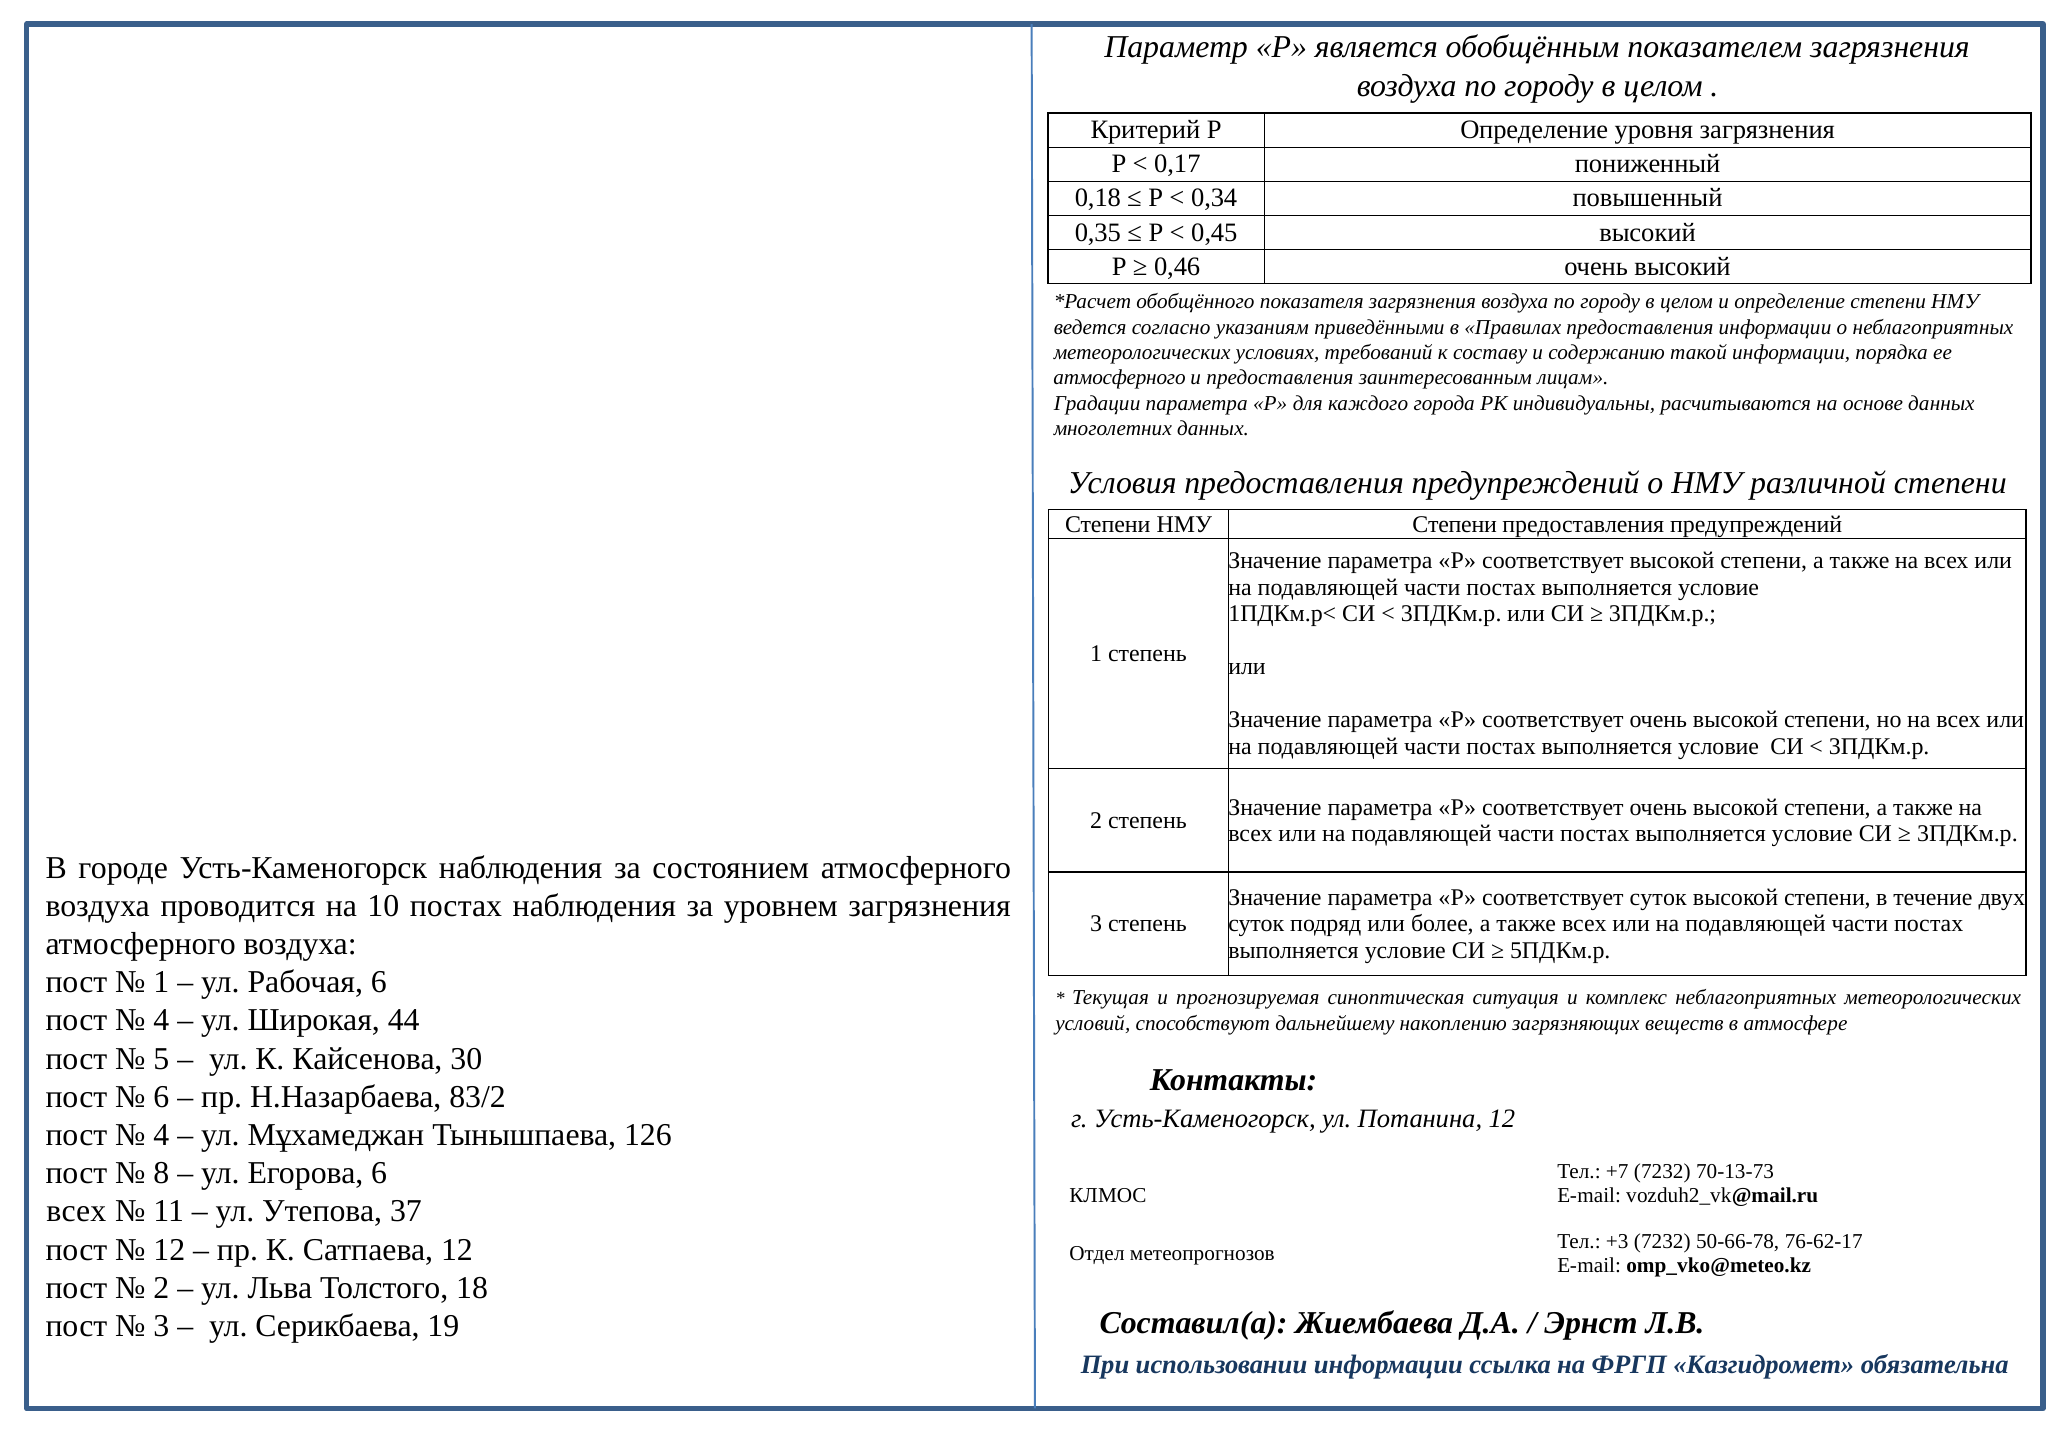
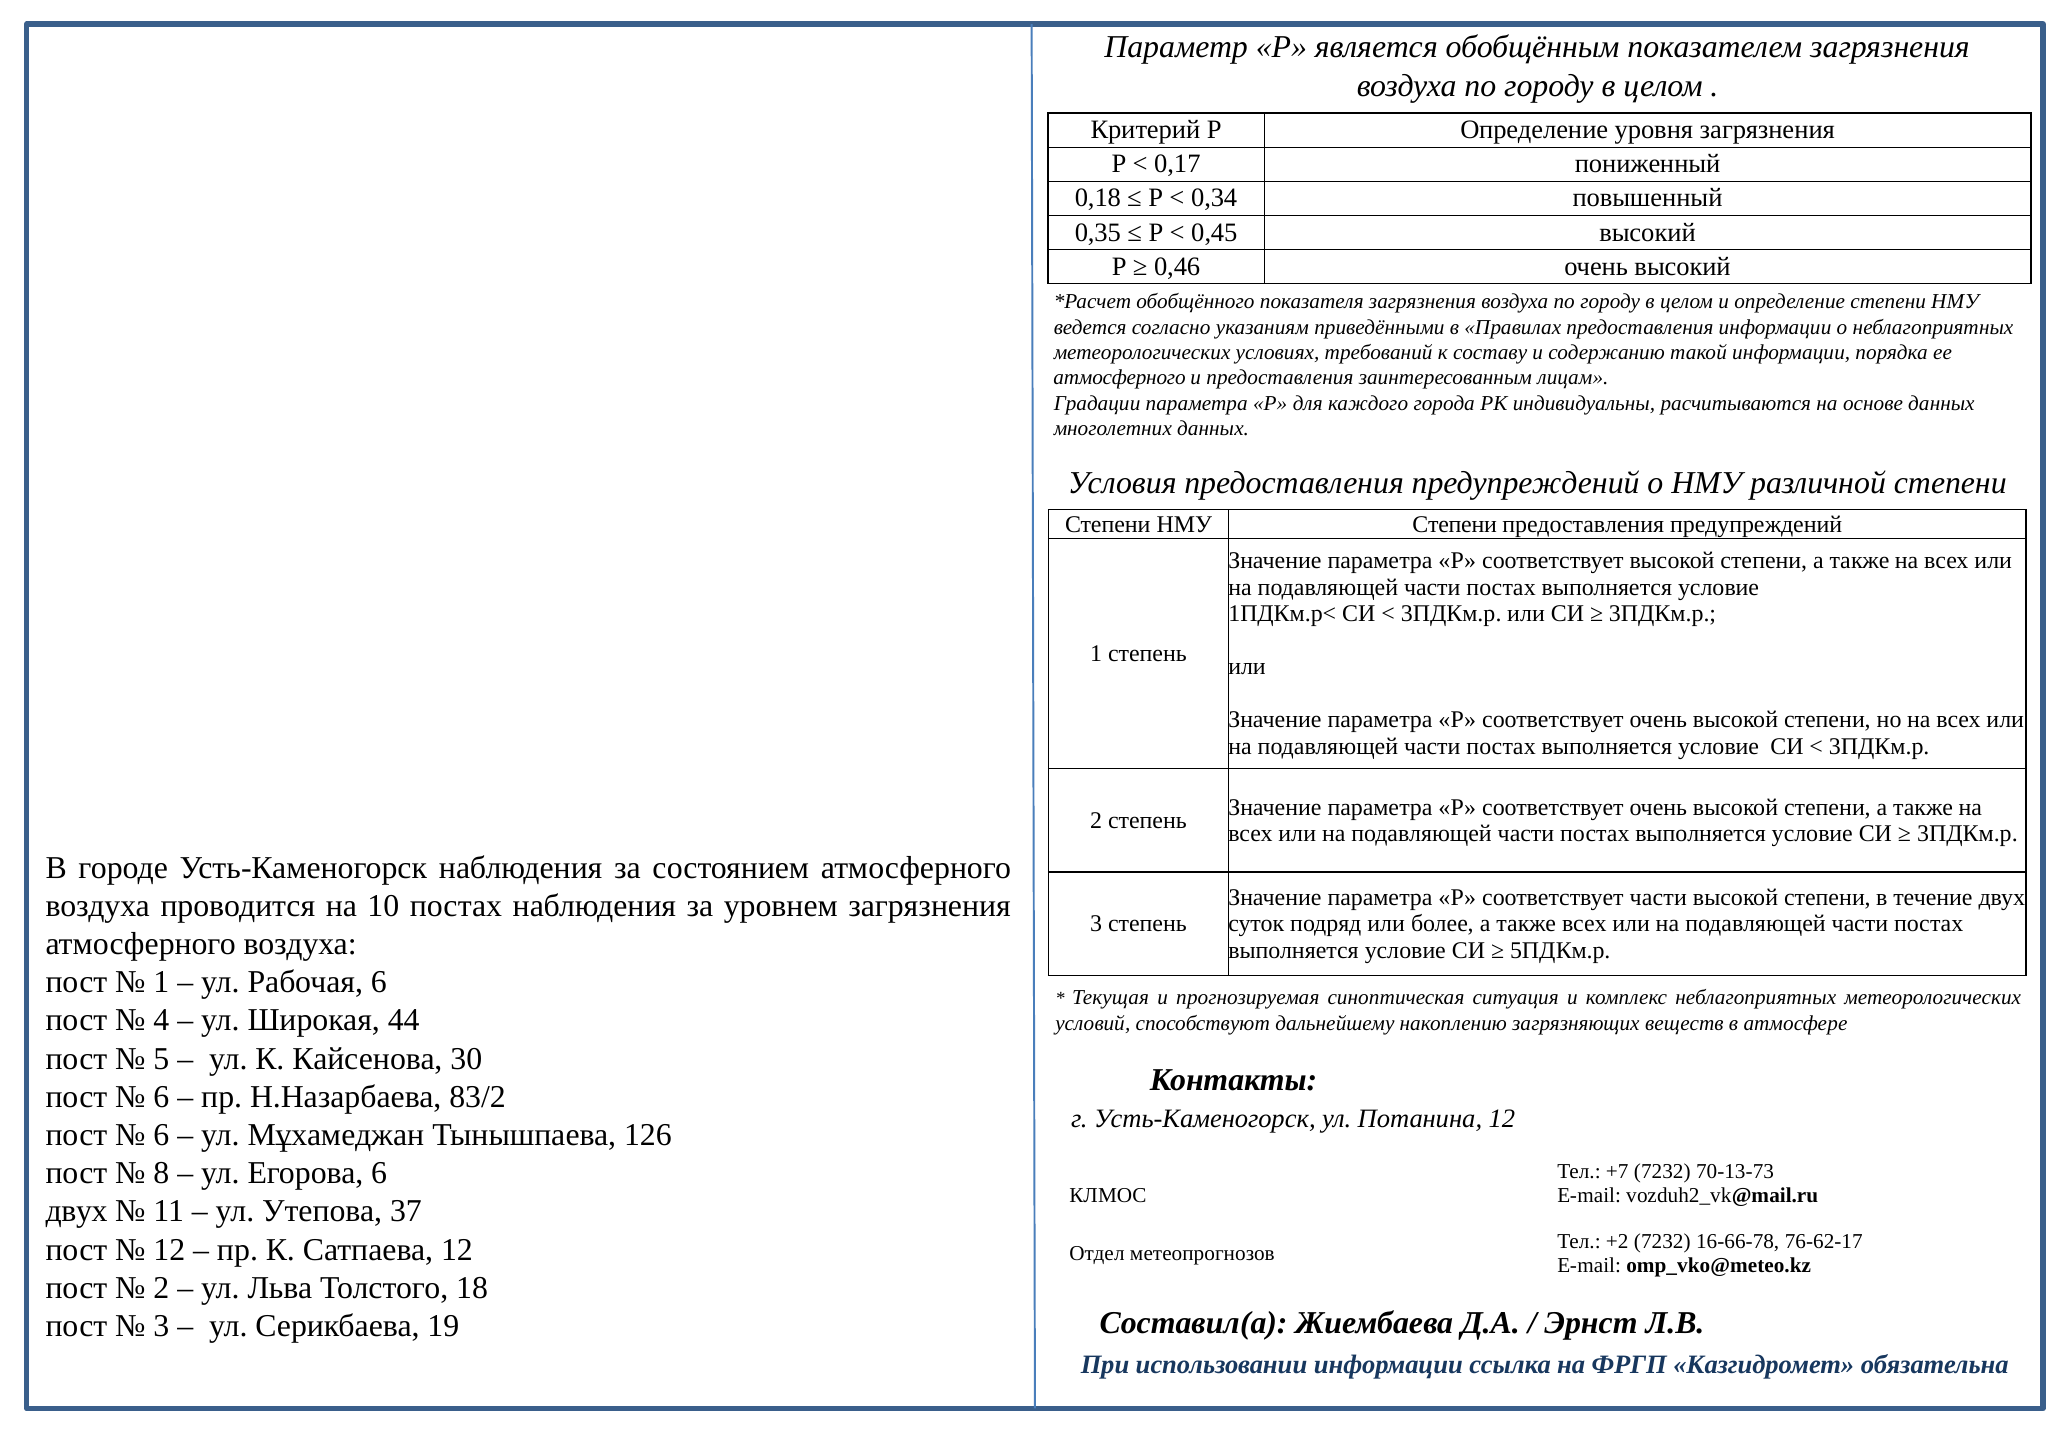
соответствует суток: суток -> части (1658, 898)
4: 4 -> 6 (161, 1135)
всех: всех -> двух (77, 1211)
+3: +3 -> +2 (1617, 1242)
50-66-78: 50-66-78 -> 16-66-78 (1738, 1242)
